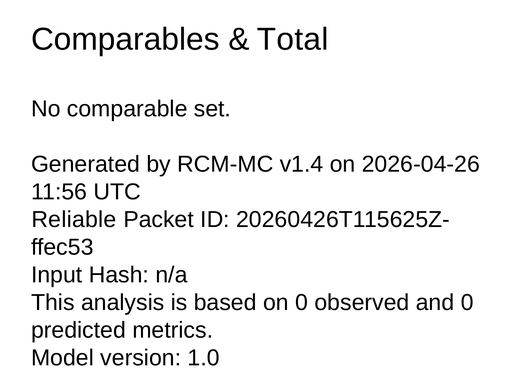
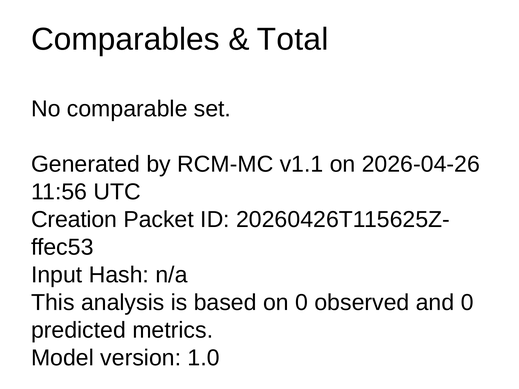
v1.4: v1.4 -> v1.1 (302, 164)
Reliable: Reliable -> Creation (74, 220)
